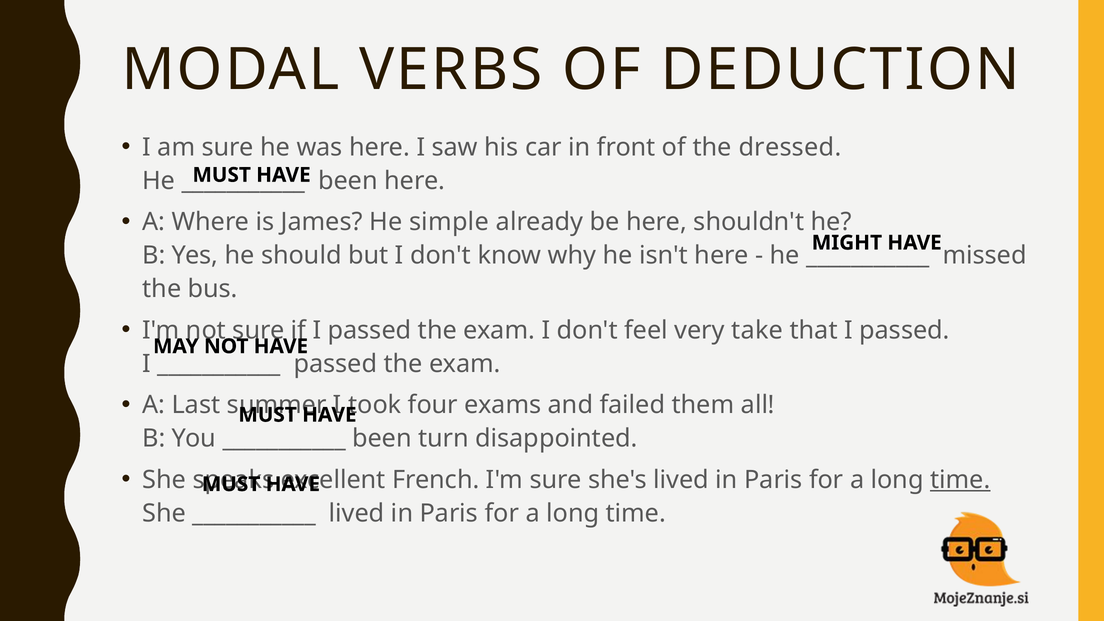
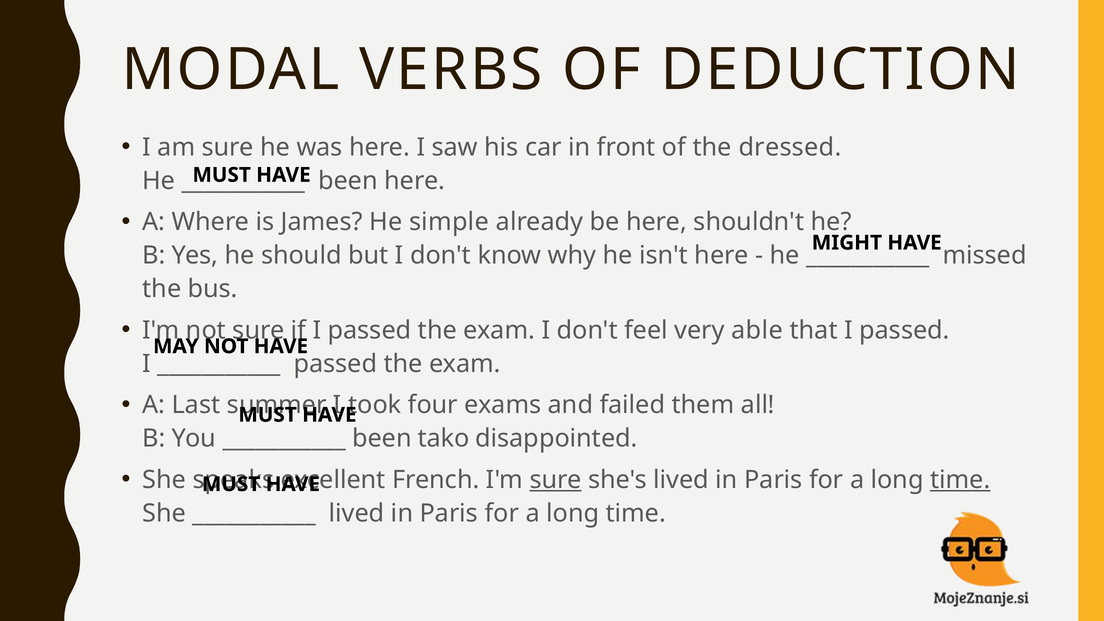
take: take -> able (757, 330)
turn: turn -> tako (444, 439)
sure underline: none -> present (556, 480)
